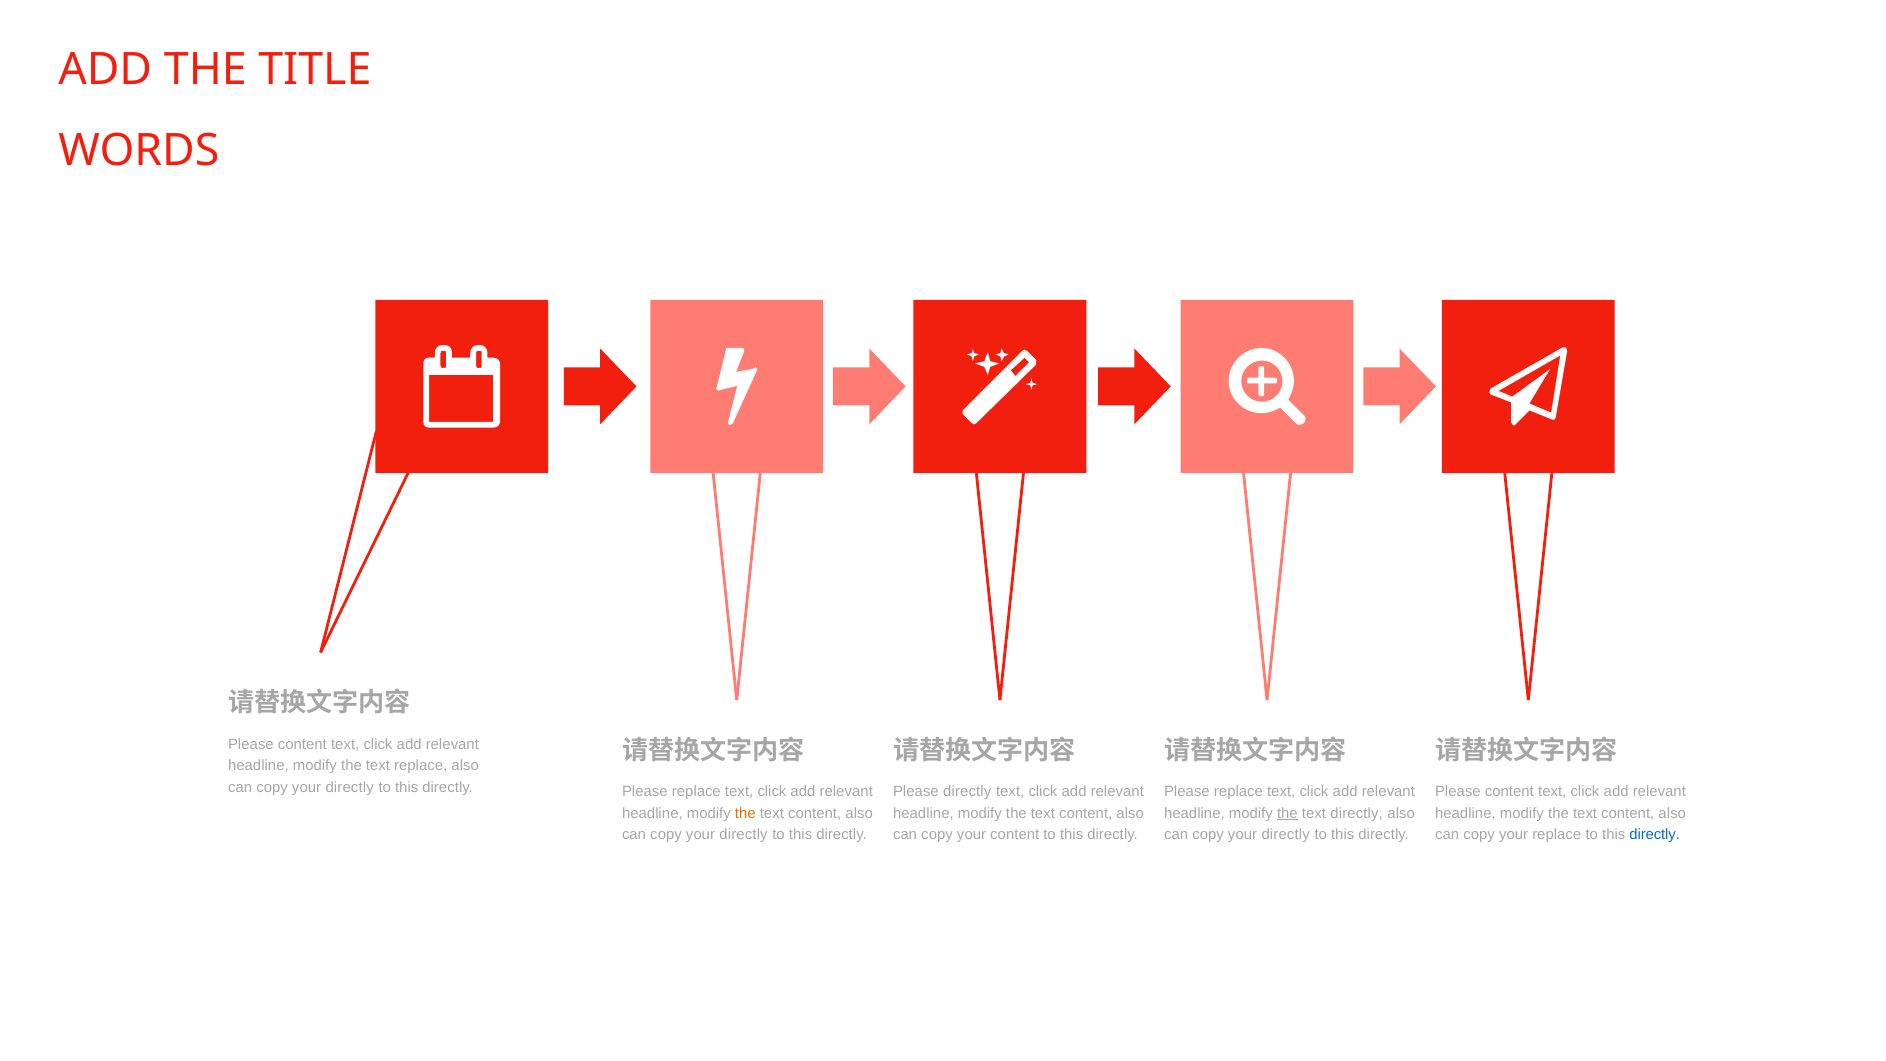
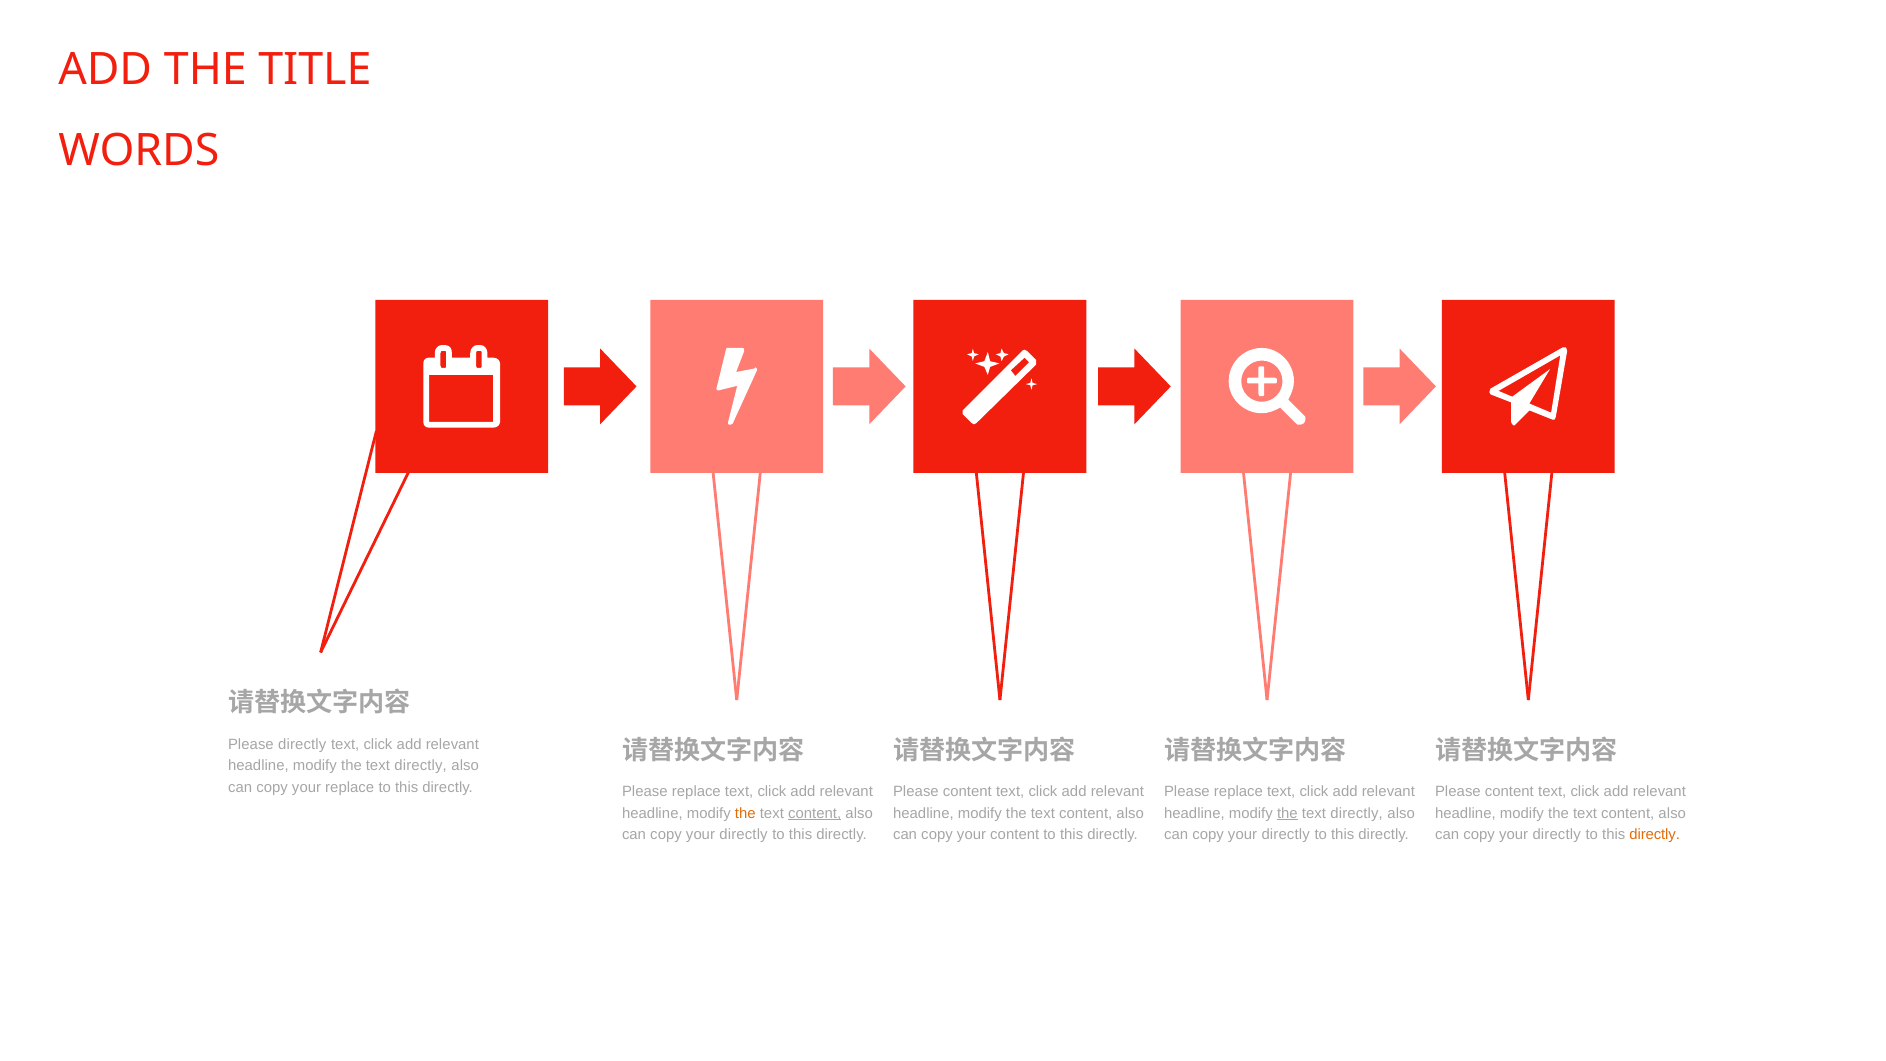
content: content -> directly (302, 744)
replace: replace -> directly (421, 766)
directly: directly -> replace (350, 787)
directly: directly -> content (967, 792)
content underline: none -> present (815, 813)
replace: replace -> directly (1557, 835)
directly colour: blue -> orange (1655, 835)
